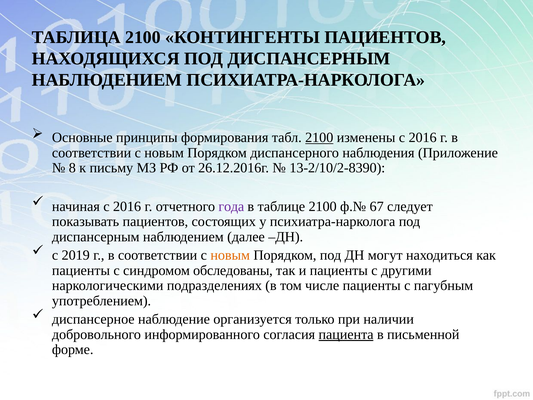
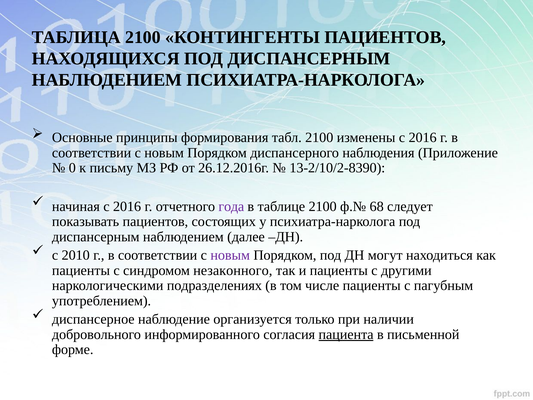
2100 underline: present -> none (319, 137)
8: 8 -> 0 (72, 168)
67: 67 -> 68 (377, 206)
2019: 2019 -> 2010 (76, 255)
новым colour: orange -> purple (230, 255)
обследованы: обследованы -> незаконного (233, 270)
